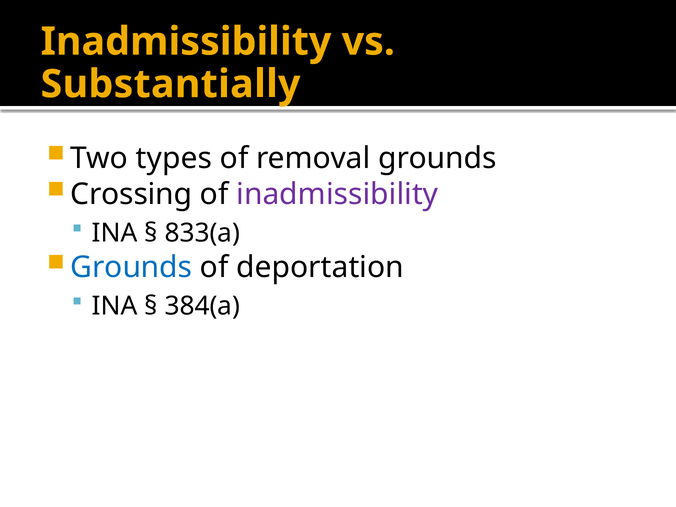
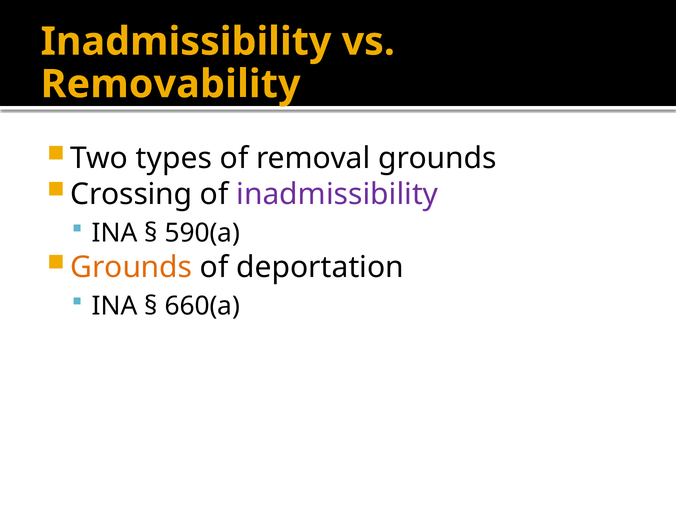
Substantially: Substantially -> Removability (171, 84)
833(a: 833(a -> 590(a (202, 233)
Grounds colour: blue -> orange (131, 267)
384(a: 384(a -> 660(a (202, 306)
